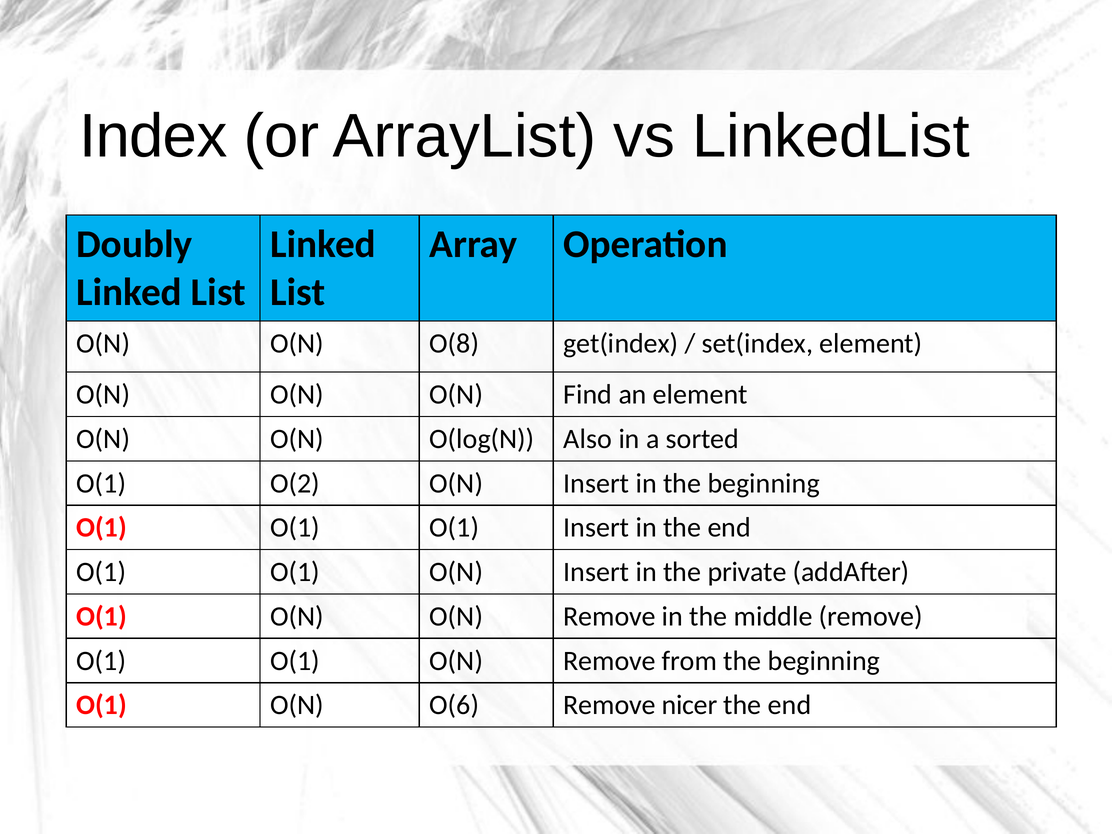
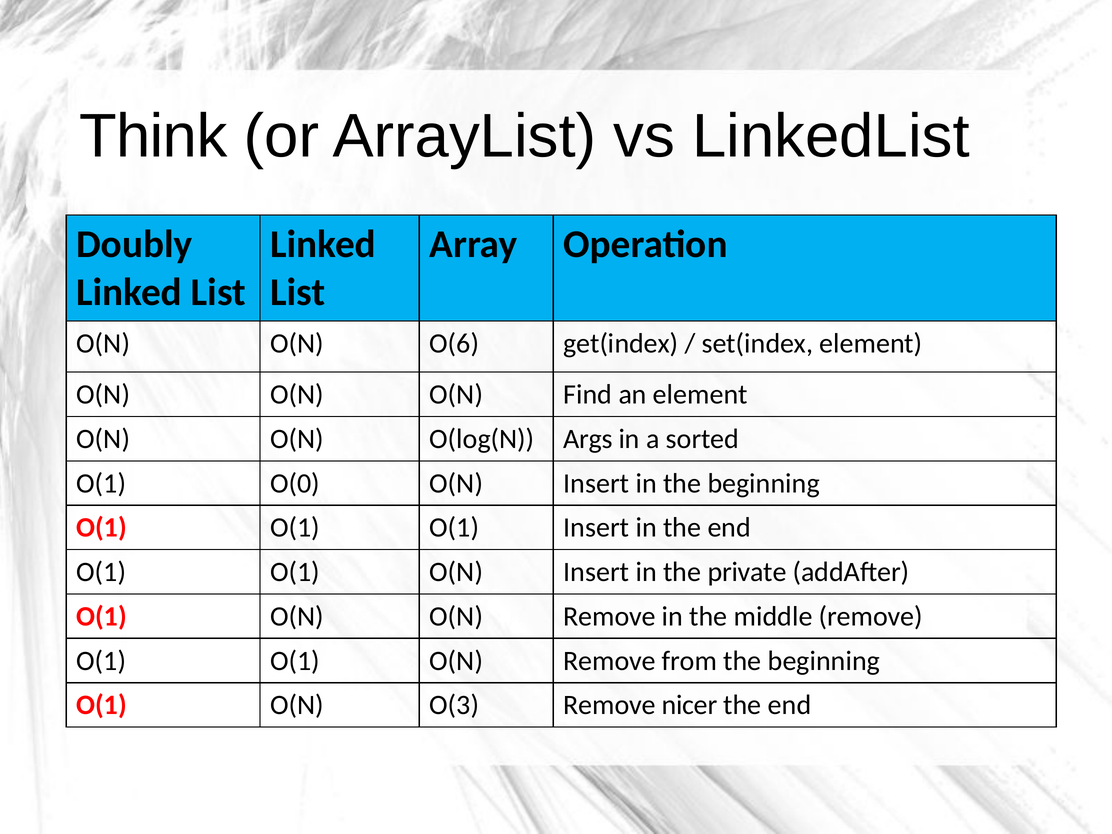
Index: Index -> Think (153, 136)
O(8: O(8 -> O(6 (454, 343)
Also: Also -> Args (588, 439)
O(2: O(2 -> O(0 (295, 483)
O(6: O(6 -> O(3 (454, 705)
